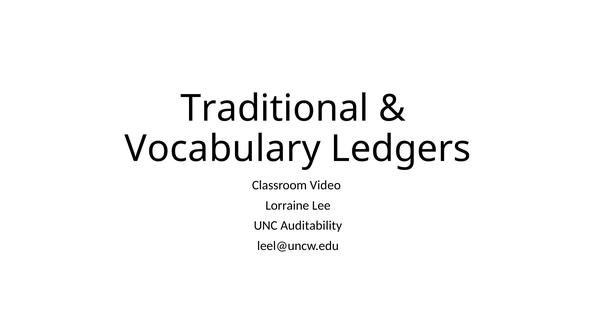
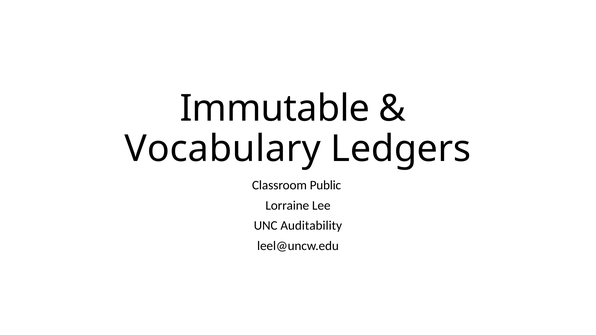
Traditional: Traditional -> Immutable (275, 109)
Video: Video -> Public (325, 185)
